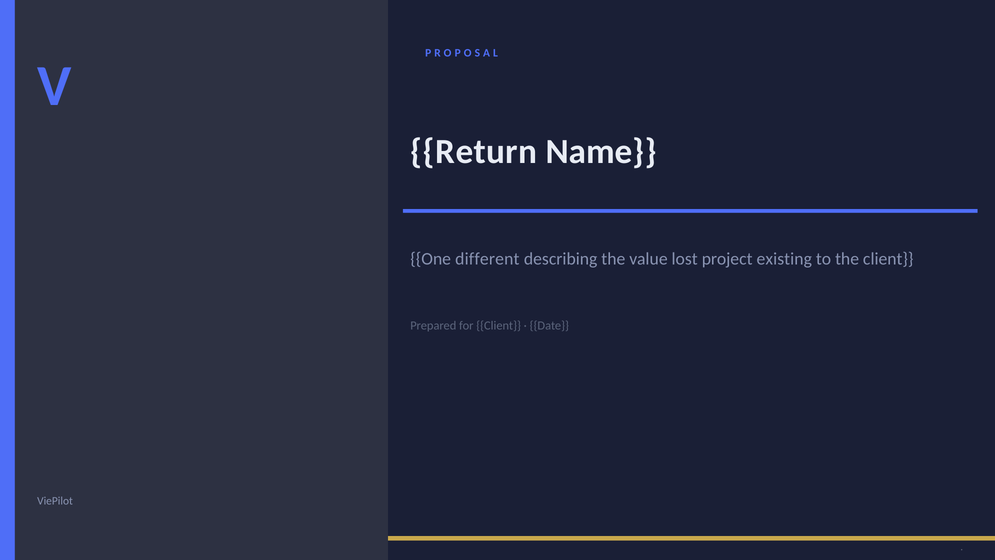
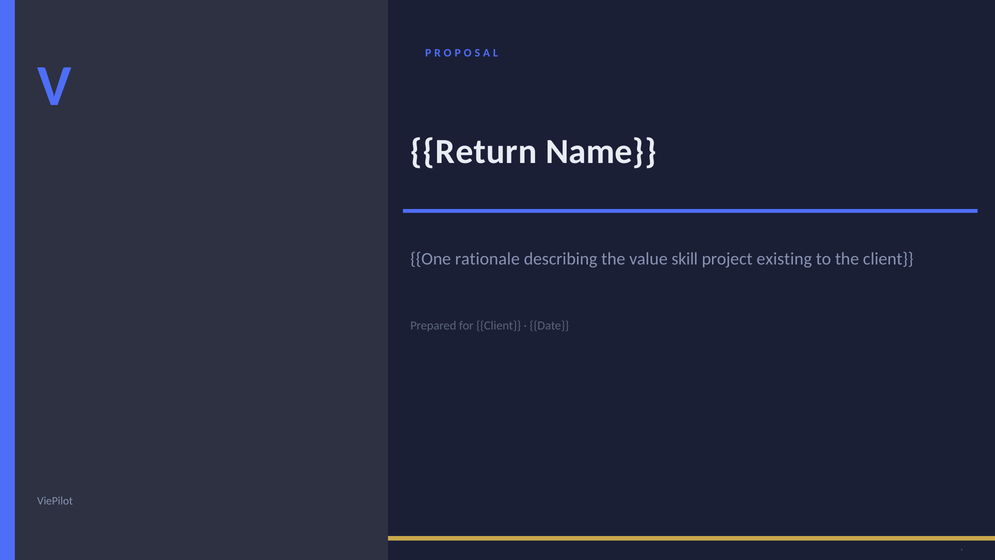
different: different -> rationale (487, 259)
lost: lost -> skill (685, 259)
